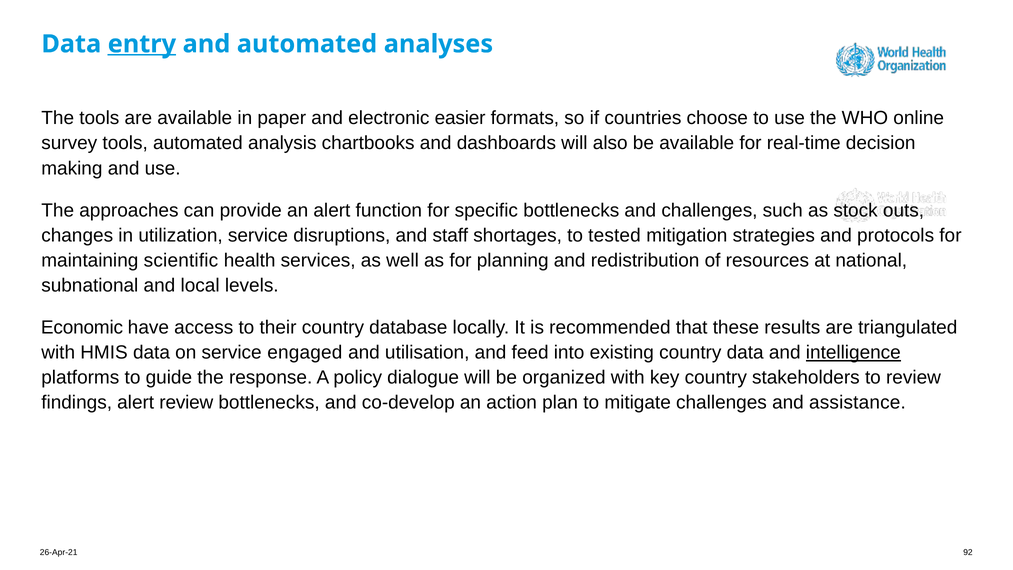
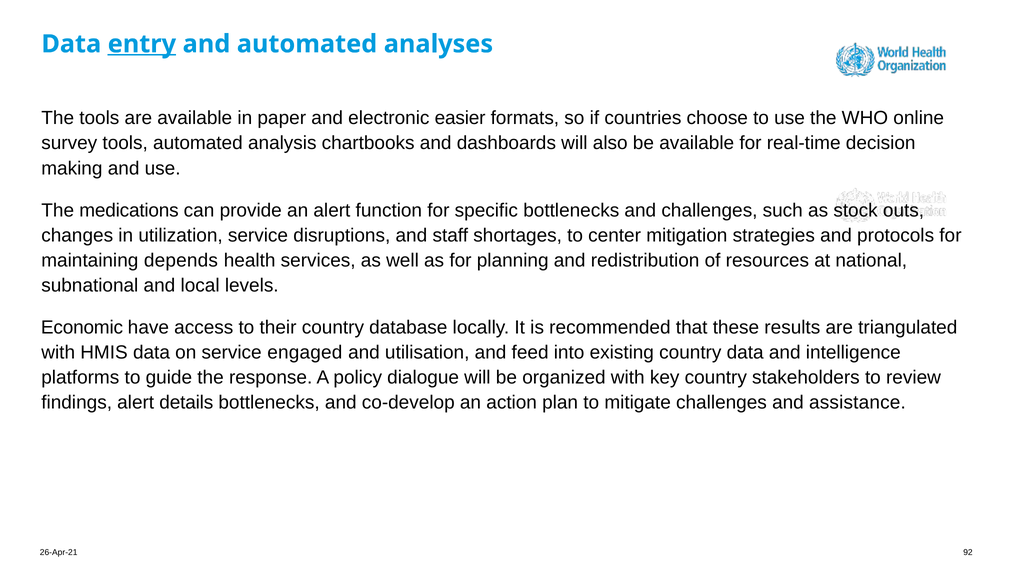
approaches: approaches -> medications (129, 210)
tested: tested -> center (615, 235)
scientific: scientific -> depends (181, 260)
intelligence underline: present -> none (853, 352)
alert review: review -> details (186, 403)
